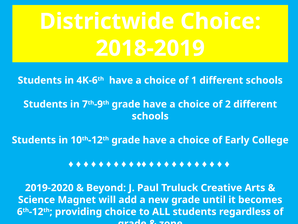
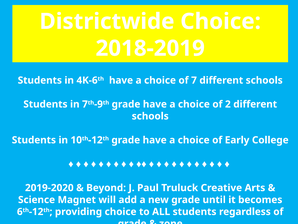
of 1: 1 -> 7 (194, 80)
